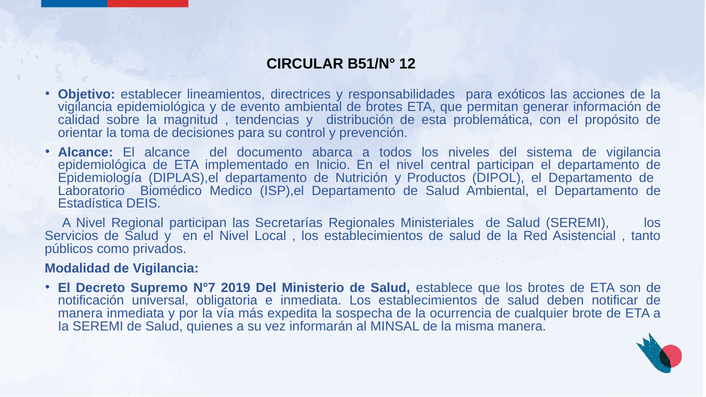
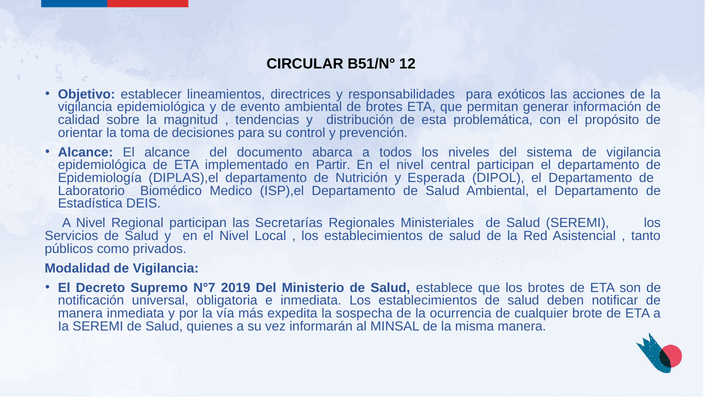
Inicio: Inicio -> Partir (333, 165)
Productos: Productos -> Esperada (436, 178)
